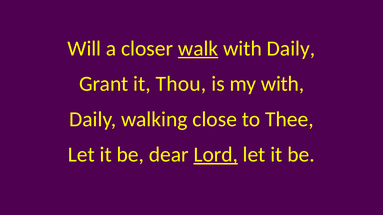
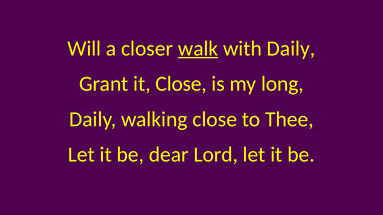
it Thou: Thou -> Close (181, 84)
my with: with -> long (282, 84)
Lord underline: present -> none (216, 155)
